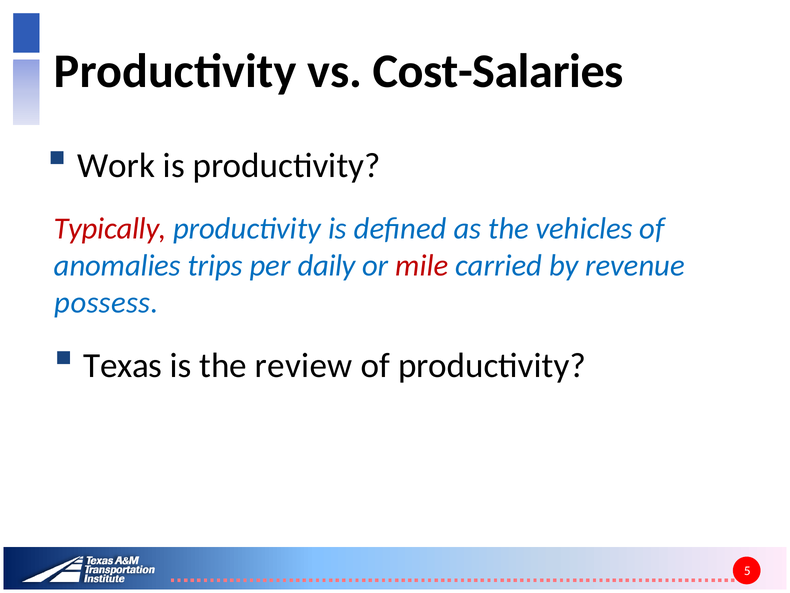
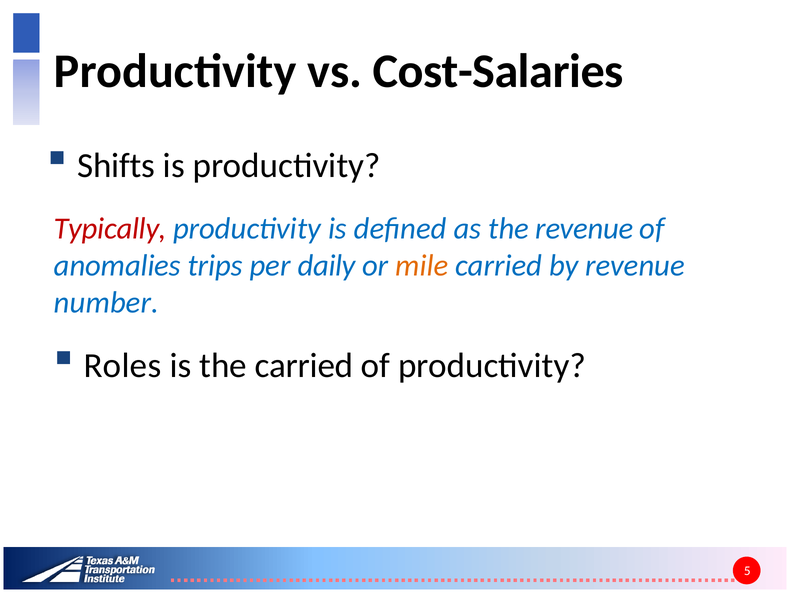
Work: Work -> Shifts (116, 166)
the vehicles: vehicles -> revenue (584, 229)
mile colour: red -> orange (422, 265)
possess: possess -> number (107, 302)
Texas: Texas -> Roles (122, 365)
the review: review -> carried (304, 365)
